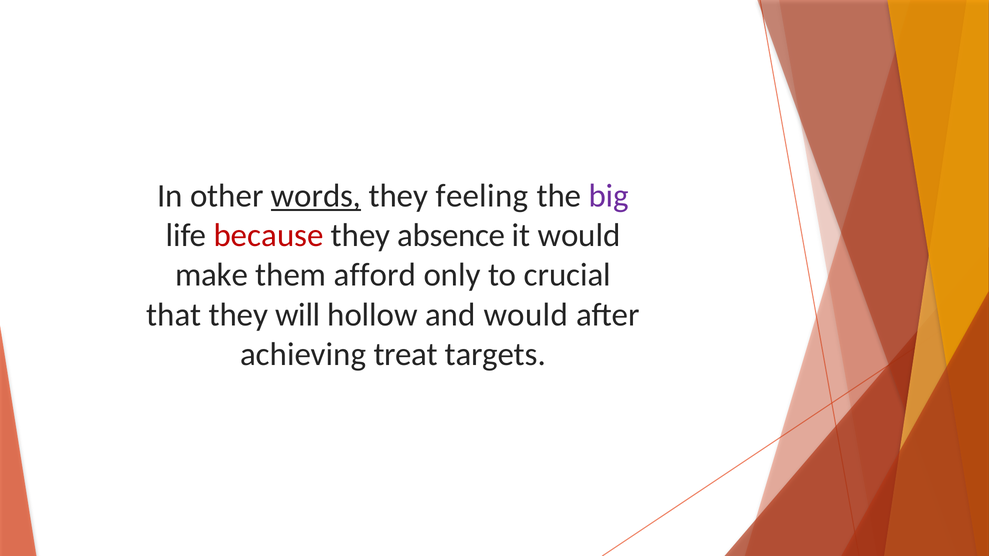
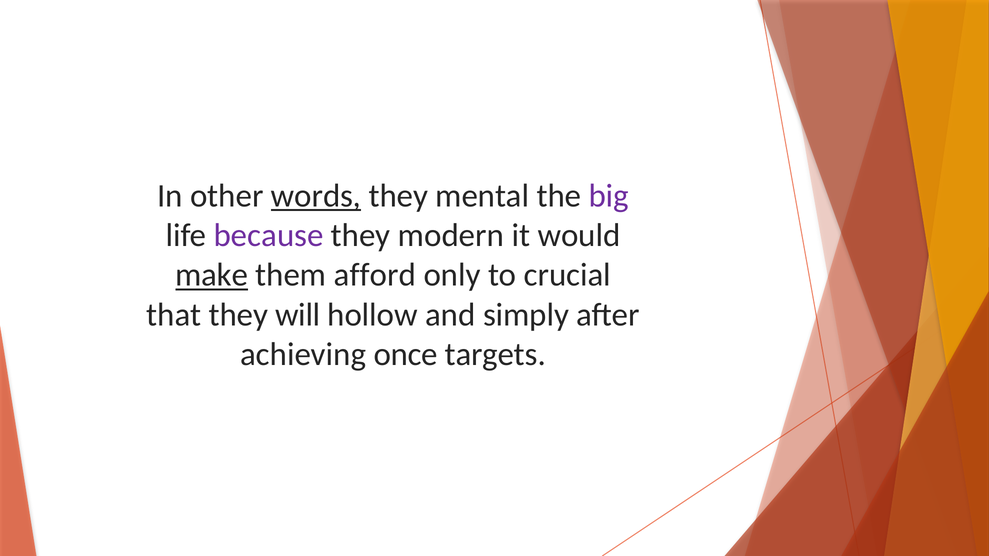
feeling: feeling -> mental (482, 196)
because colour: red -> purple (269, 236)
absence: absence -> modern (451, 236)
make underline: none -> present (212, 275)
and would: would -> simply (526, 315)
treat: treat -> once (406, 354)
